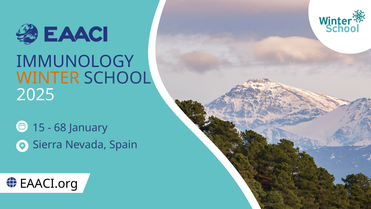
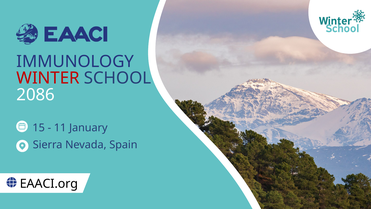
WINTER colour: orange -> red (48, 78)
2025: 2025 -> 2086 (36, 95)
68: 68 -> 11 (60, 128)
